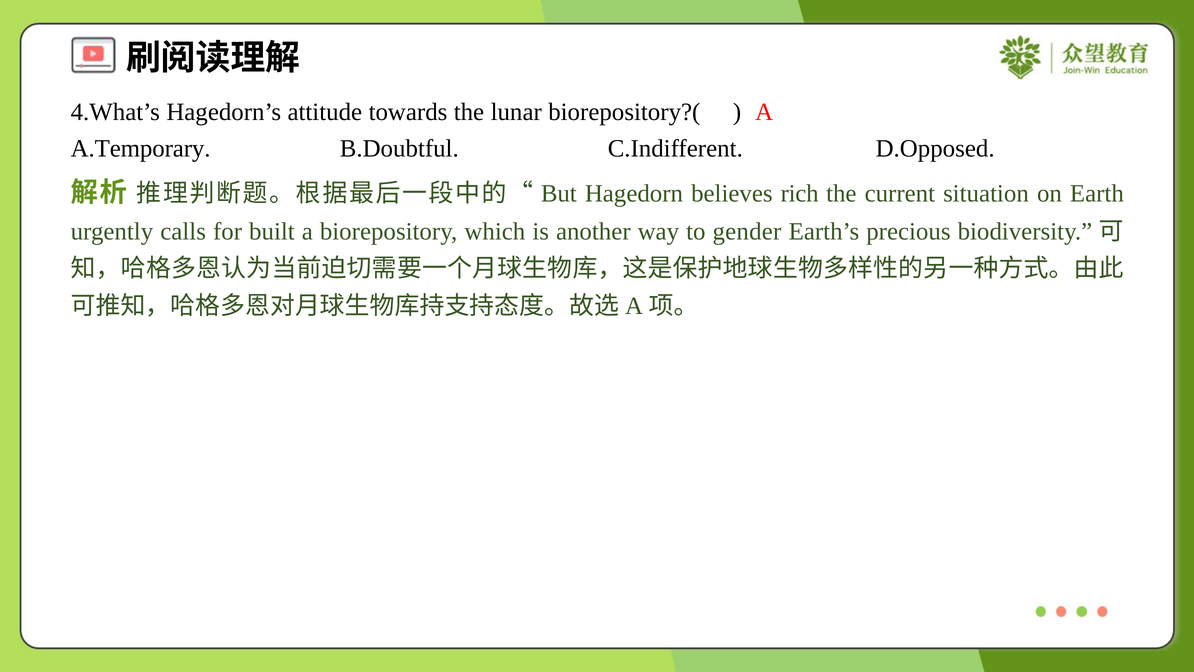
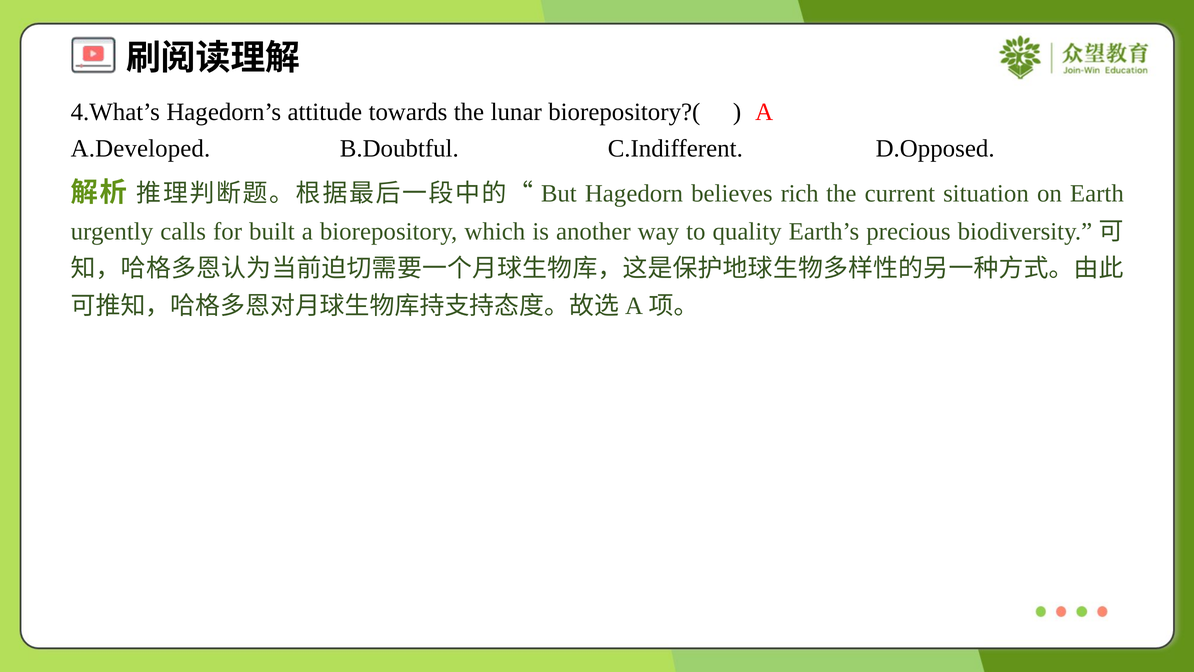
A.Temporary: A.Temporary -> A.Developed (141, 149)
gender: gender -> quality (747, 231)
